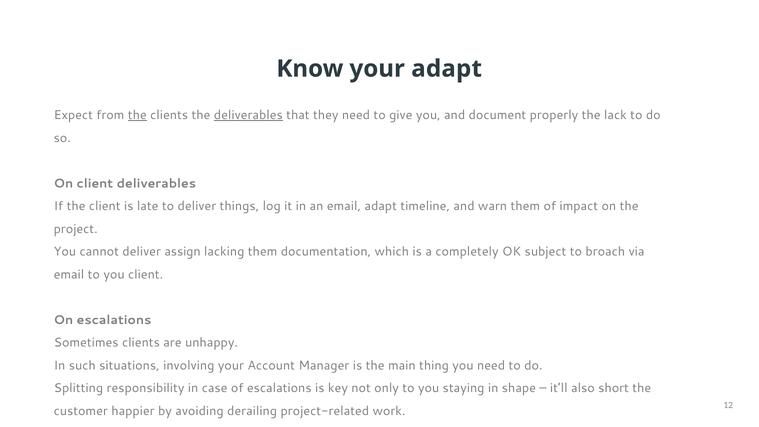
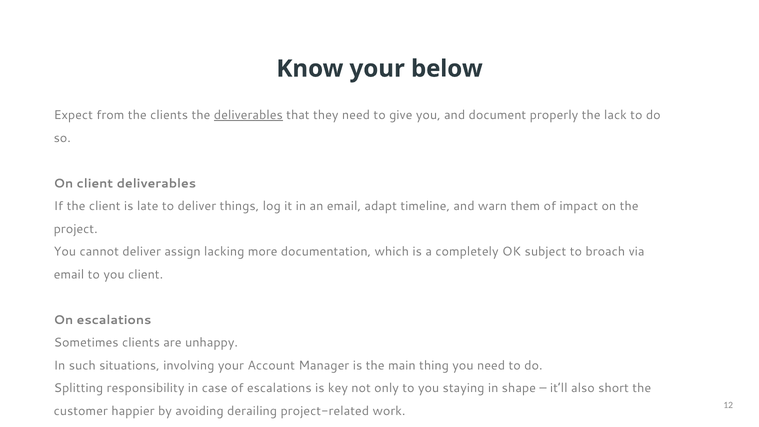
your adapt: adapt -> below (447, 69)
the underline: present -> none (137, 115)
lacking them: them -> more (263, 252)
